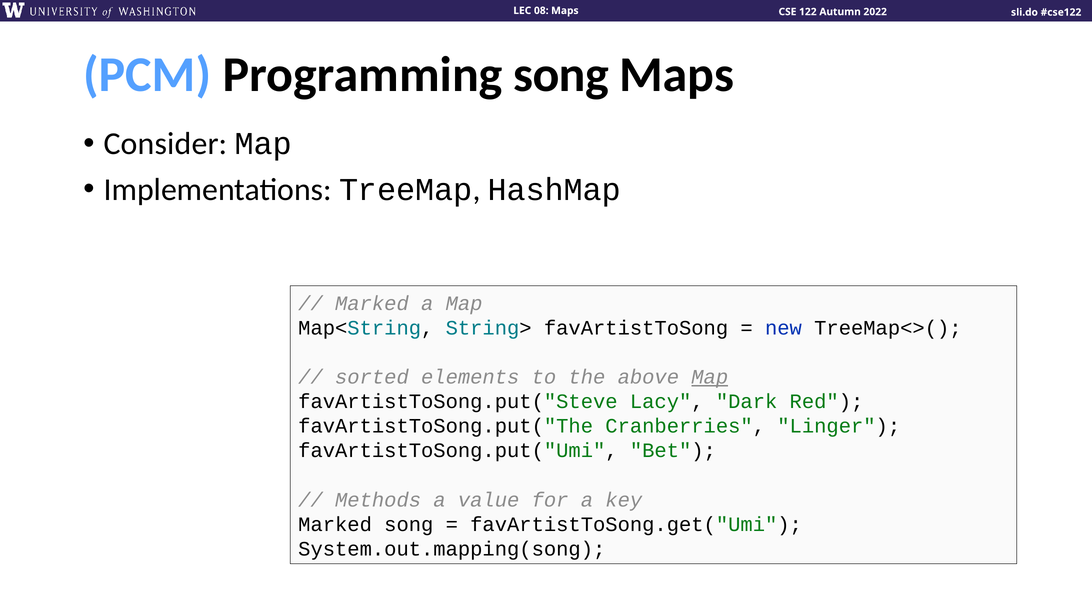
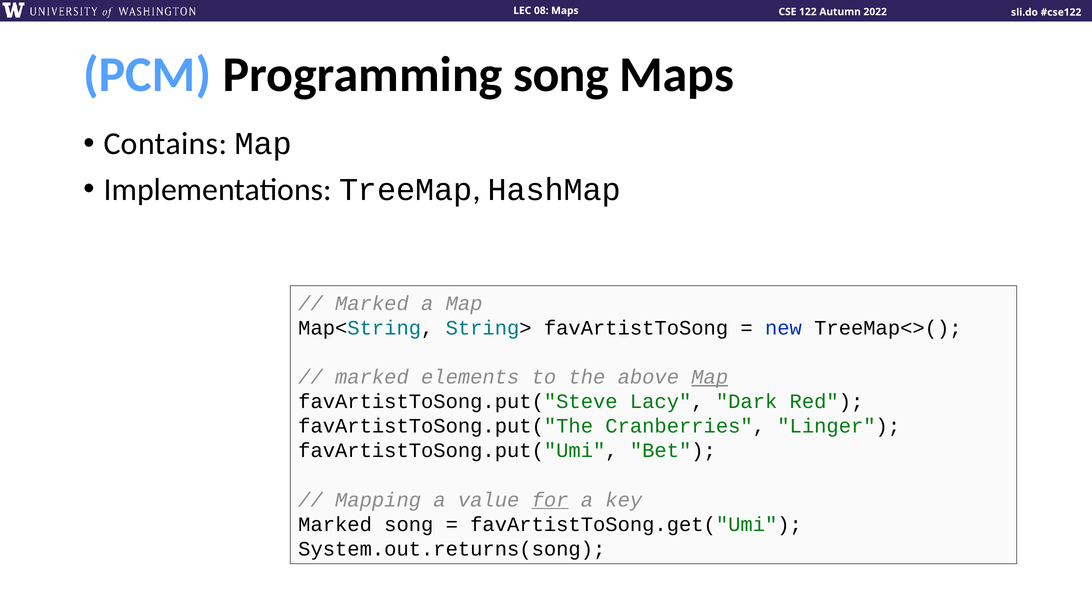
Consider: Consider -> Contains (165, 144)
sorted: sorted -> marked (372, 377)
Methods: Methods -> Mapping (378, 500)
for underline: none -> present (550, 500)
System.out.mapping(song: System.out.mapping(song -> System.out.returns(song (452, 549)
